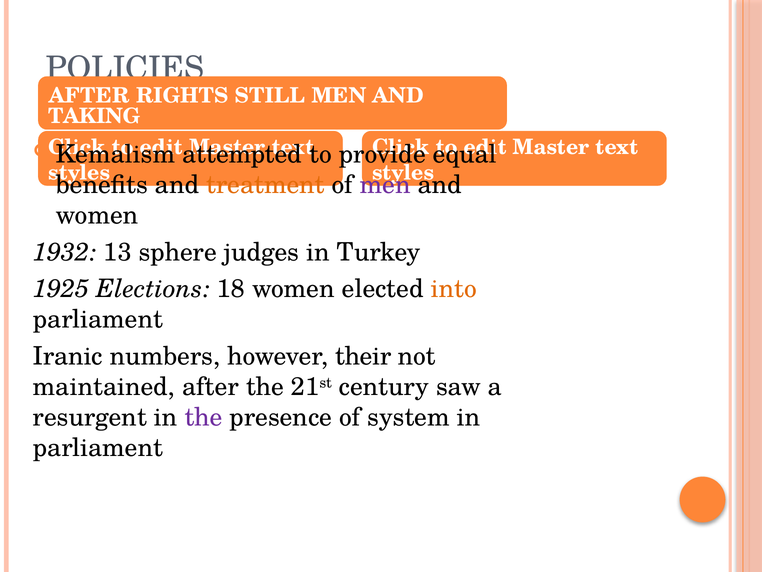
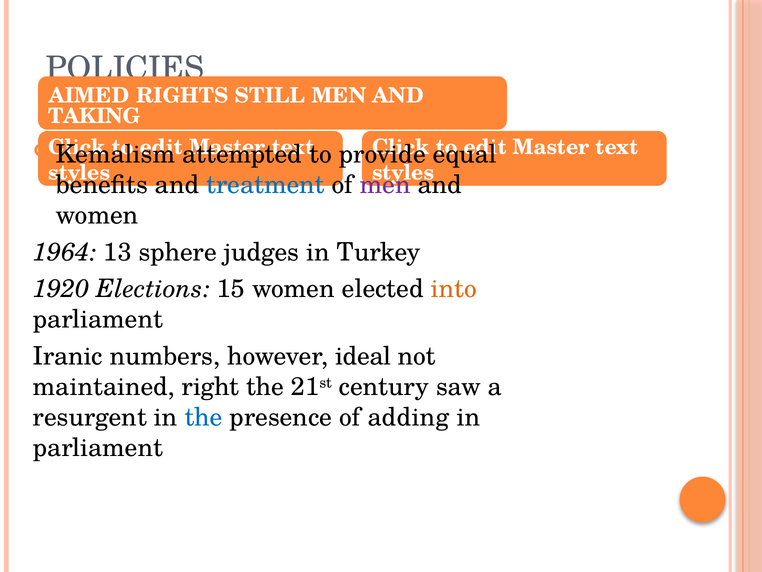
AFTER: AFTER -> AIMED (89, 96)
treatment colour: orange -> blue (266, 185)
1932: 1932 -> 1964 (65, 252)
1925: 1925 -> 1920 (61, 289)
18: 18 -> 15 (231, 289)
their: their -> ideal (363, 356)
maintained after: after -> right (211, 387)
the colour: purple -> blue (204, 417)
system: system -> adding (408, 417)
